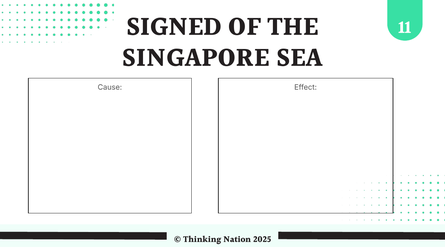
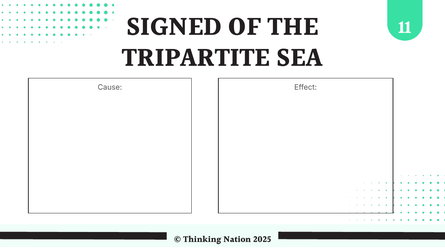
SINGAPORE: SINGAPORE -> TRIPARTITE (196, 59)
